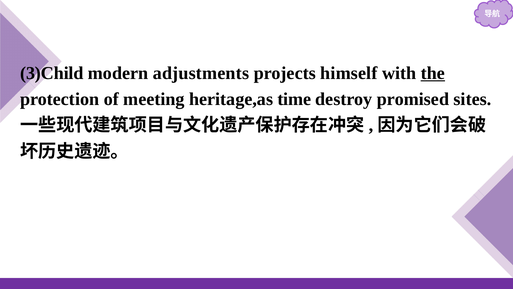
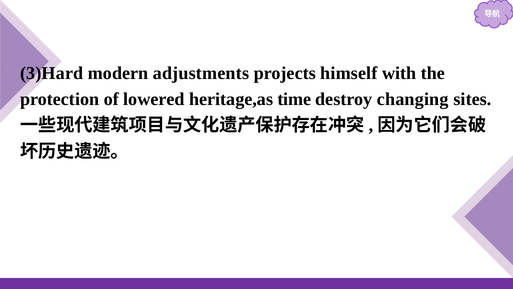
3)Child: 3)Child -> 3)Hard (52, 73)
the underline: present -> none (433, 73)
meeting: meeting -> lowered (154, 99)
promised: promised -> changing (413, 99)
